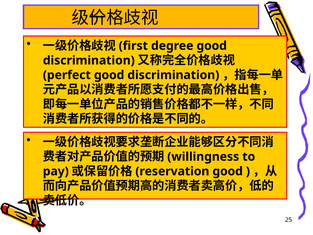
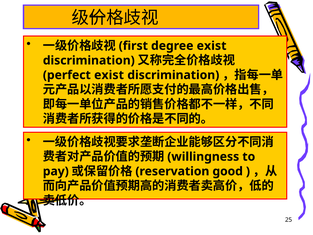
degree good: good -> exist (212, 46)
good: good -> exist (109, 75)
